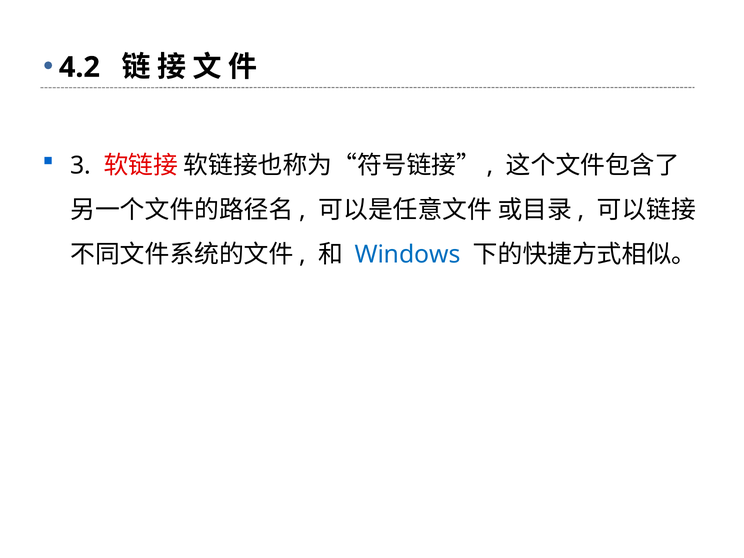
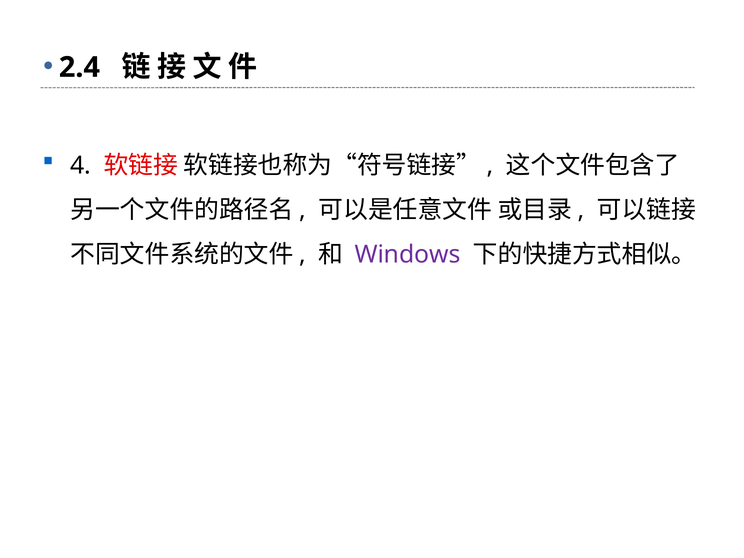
4.2: 4.2 -> 2.4 (79, 67)
3: 3 -> 4 (81, 165)
Windows colour: blue -> purple (408, 255)
